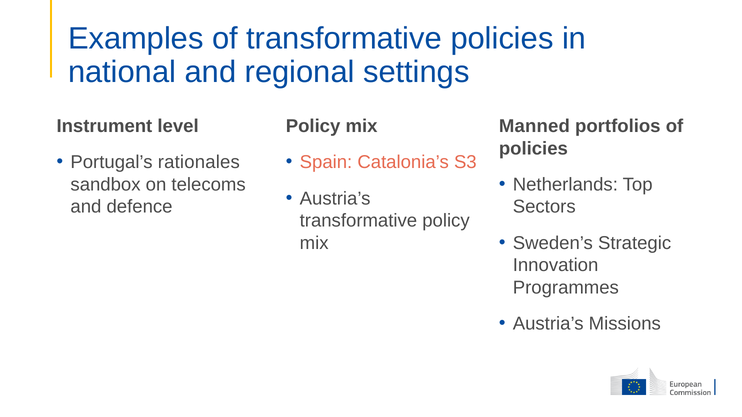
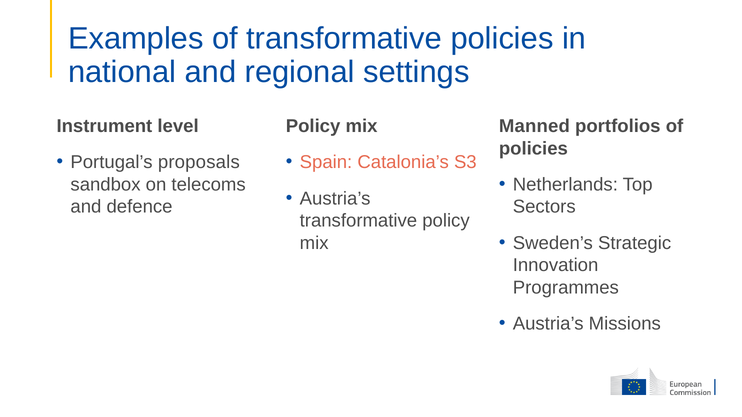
rationales: rationales -> proposals (199, 162)
